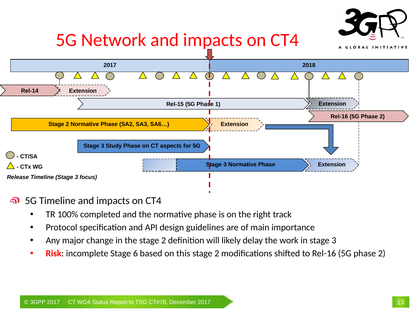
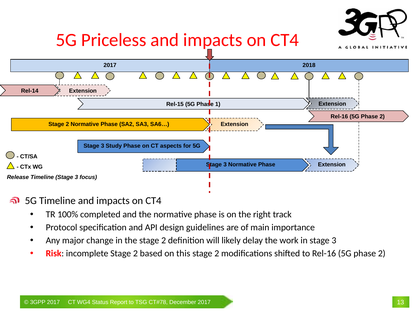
Network: Network -> Priceless (114, 40)
incomplete Stage 6: 6 -> 2 (135, 254)
